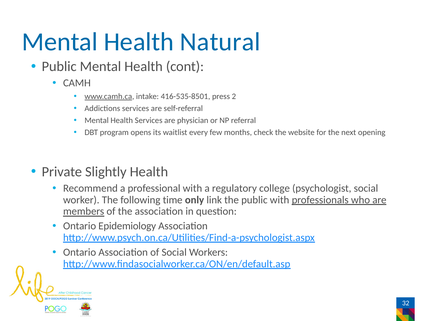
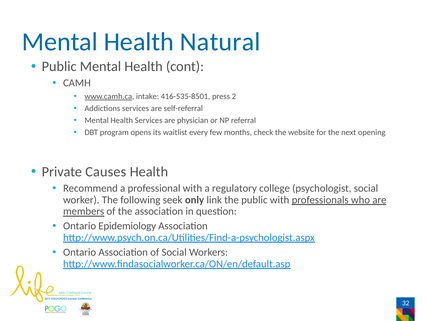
Slightly: Slightly -> Causes (106, 172)
time: time -> seek (173, 200)
